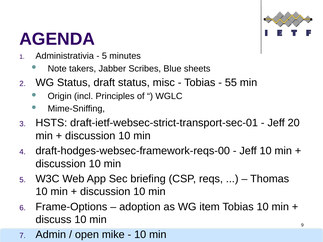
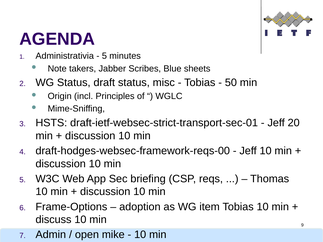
55: 55 -> 50 (231, 83)
